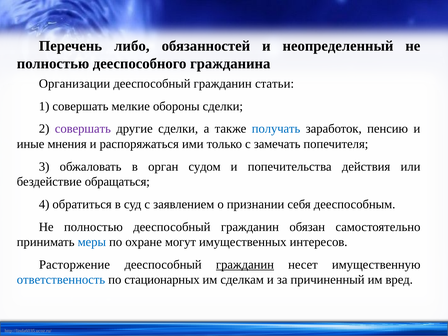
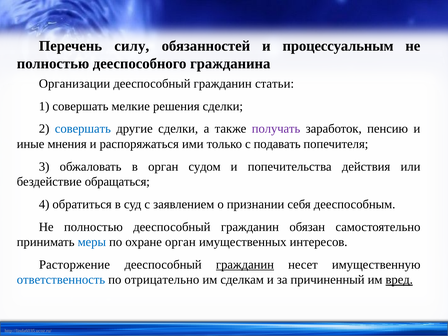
либо: либо -> силу (132, 46)
неопределенный: неопределенный -> процессуальным (338, 46)
обороны: обороны -> решения (176, 106)
совершать colour: purple -> blue (83, 129)
получать colour: blue -> purple (276, 129)
замечать: замечать -> подавать (277, 144)
охране могут: могут -> орган (180, 242)
стационарных: стационарных -> отрицательно (162, 280)
вред underline: none -> present (399, 280)
